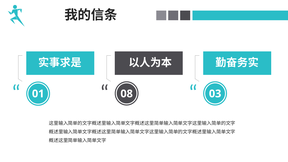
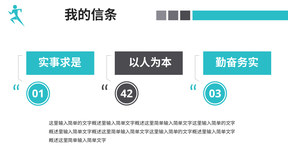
08: 08 -> 42 (127, 94)
